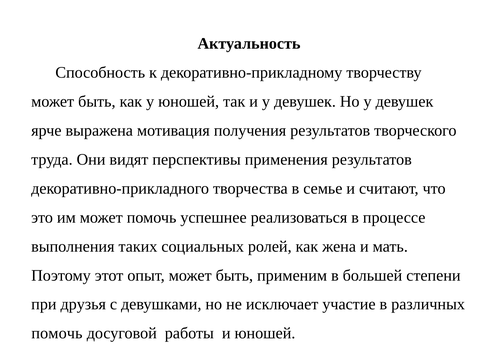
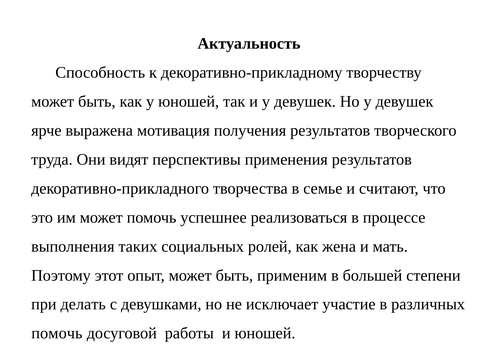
друзья: друзья -> делать (83, 305)
